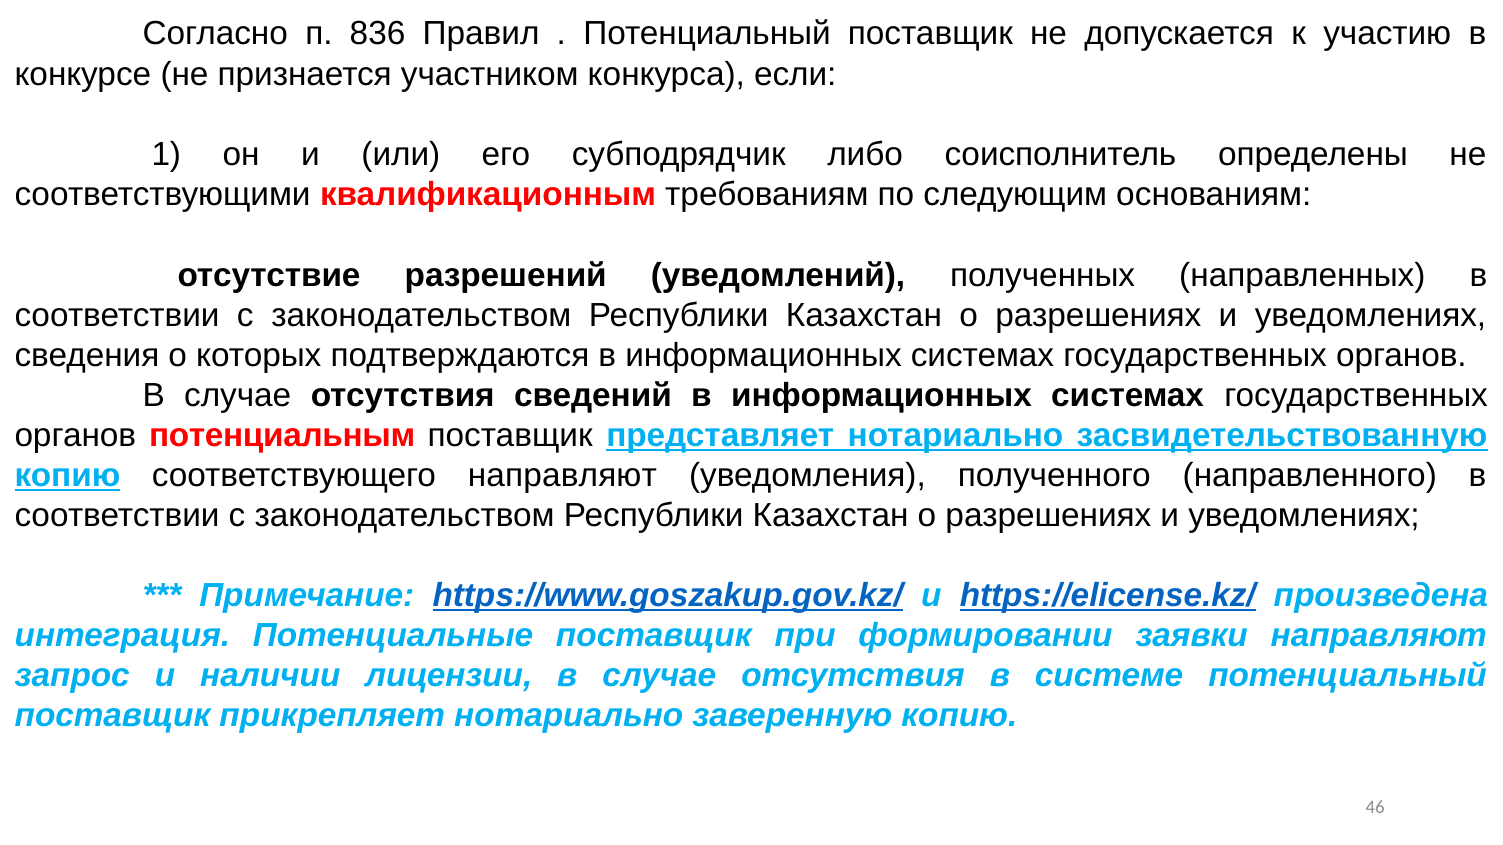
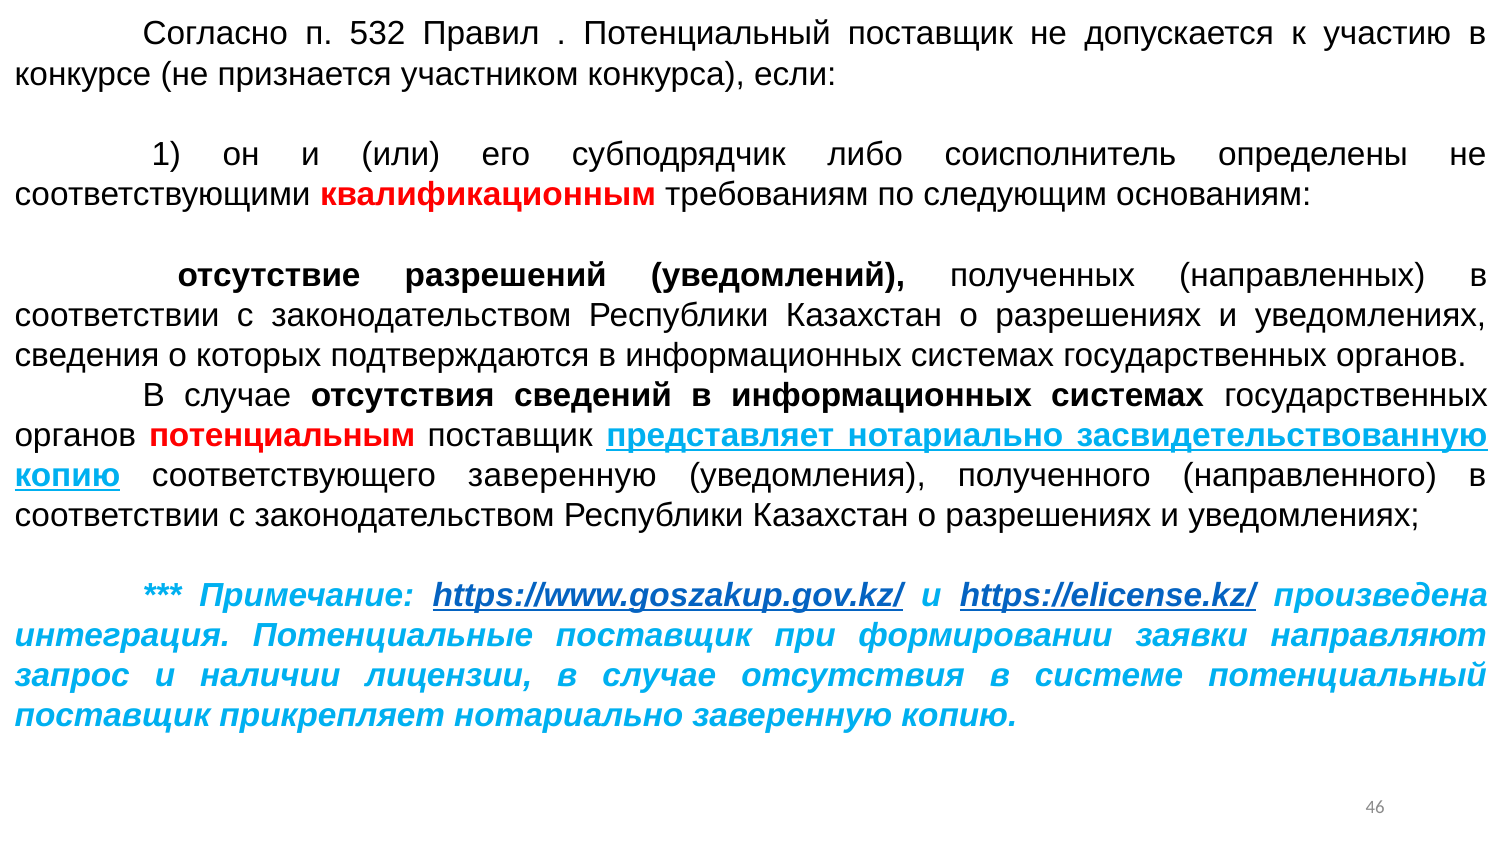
836: 836 -> 532 (378, 34)
соответствующего направляют: направляют -> заверенную (562, 475)
